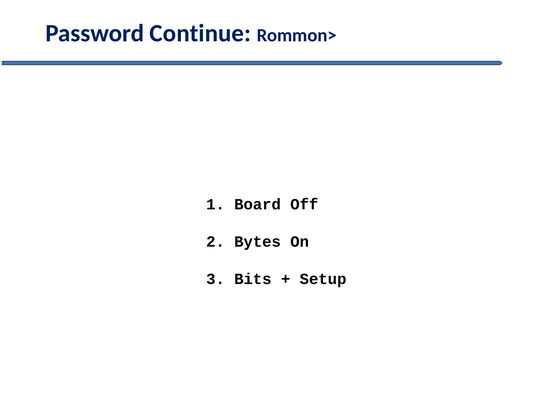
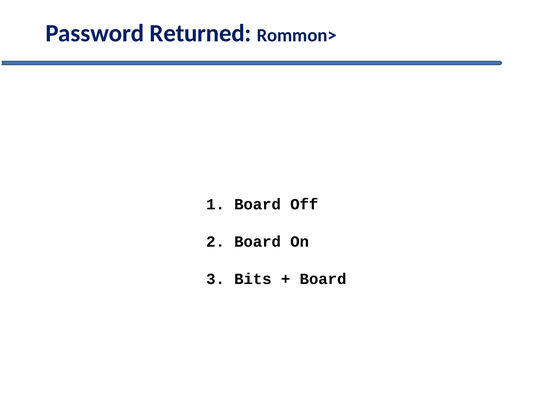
Continue: Continue -> Returned (200, 33)
Bytes: Bytes -> Board (258, 242)
Setup: Setup -> Board (323, 279)
